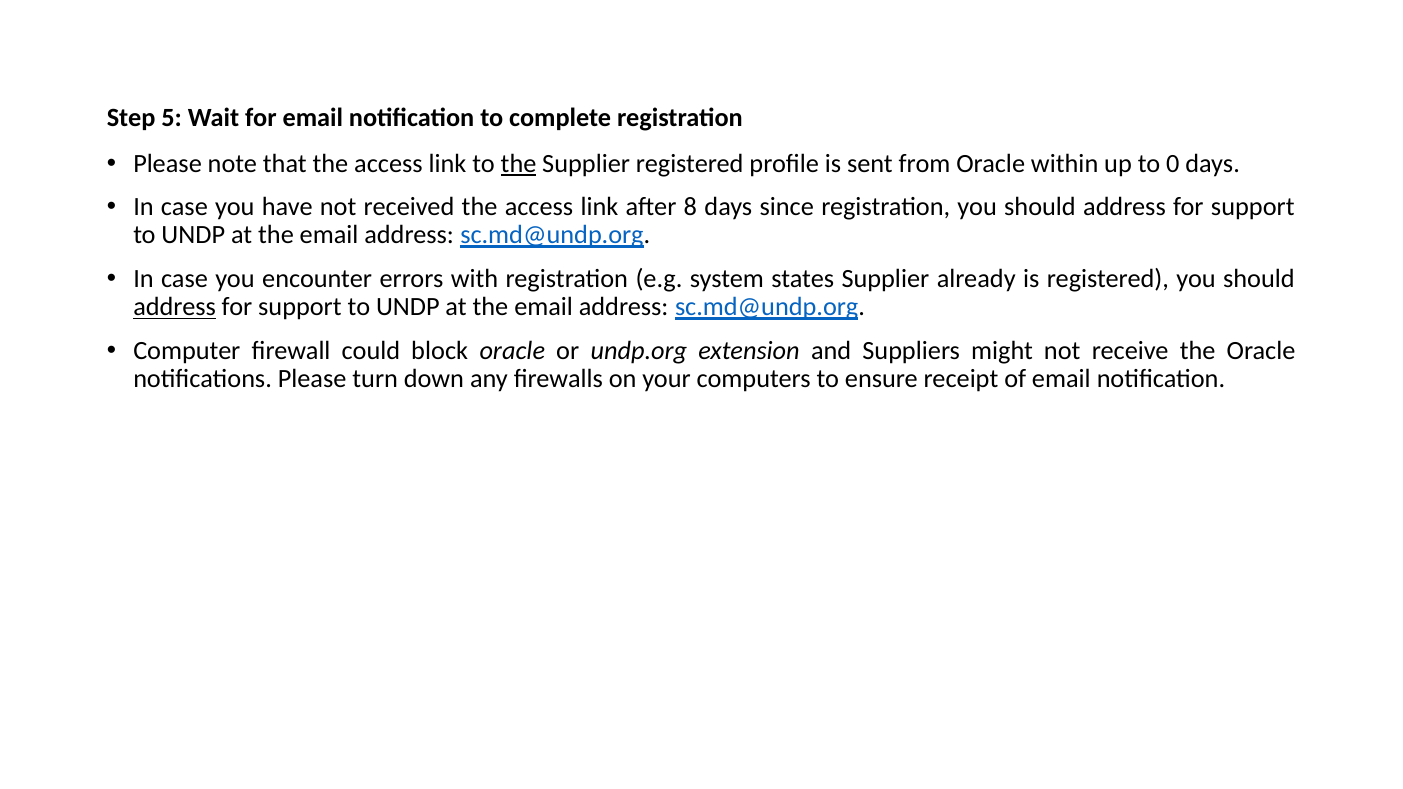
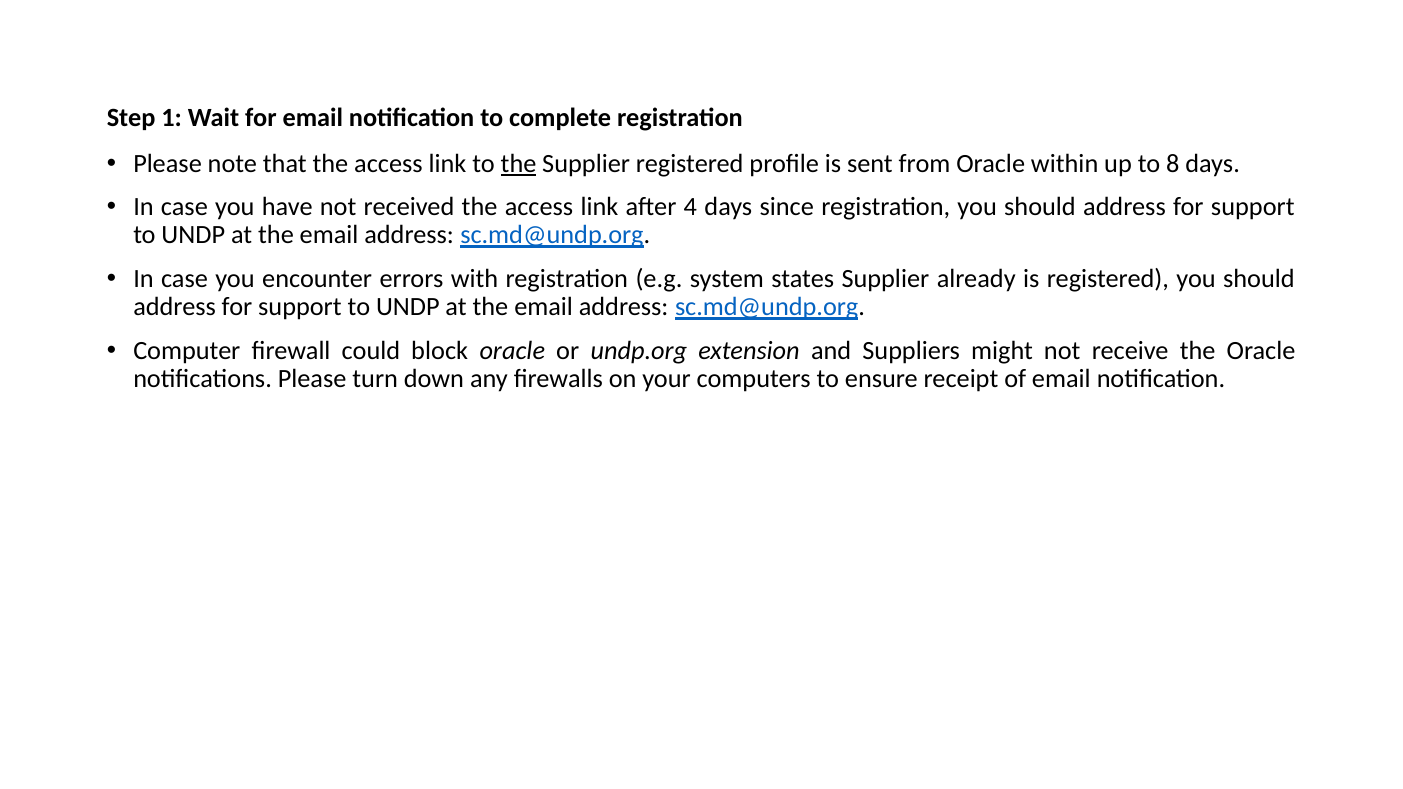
5: 5 -> 1 (172, 118)
0: 0 -> 8 (1173, 164)
8: 8 -> 4 (690, 207)
address underline: present -> none (175, 307)
